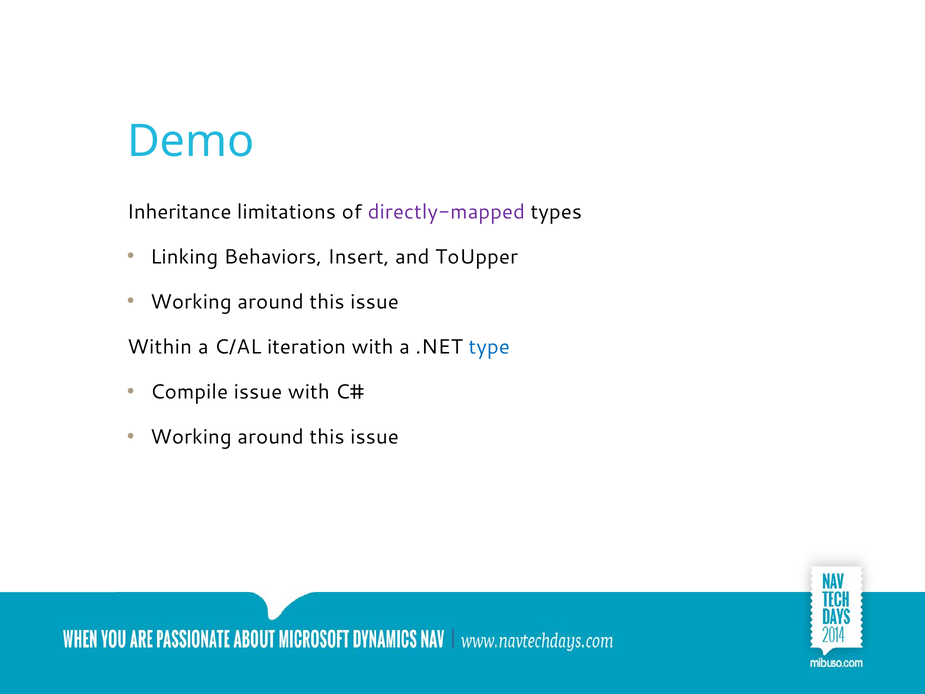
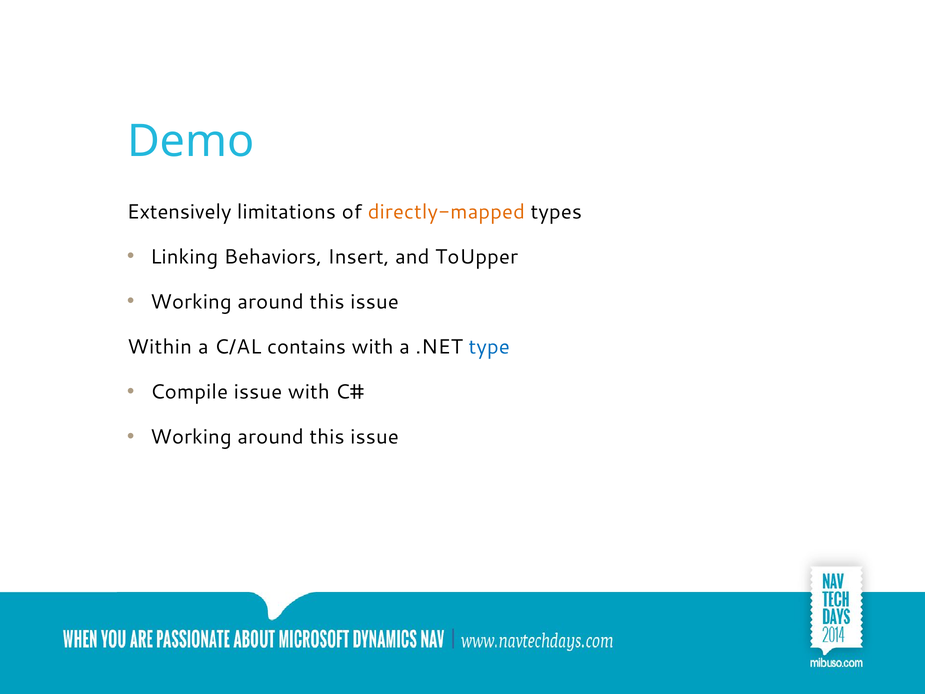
Inheritance: Inheritance -> Extensively (179, 212)
directly-mapped colour: purple -> orange (446, 212)
iteration: iteration -> contains (307, 347)
